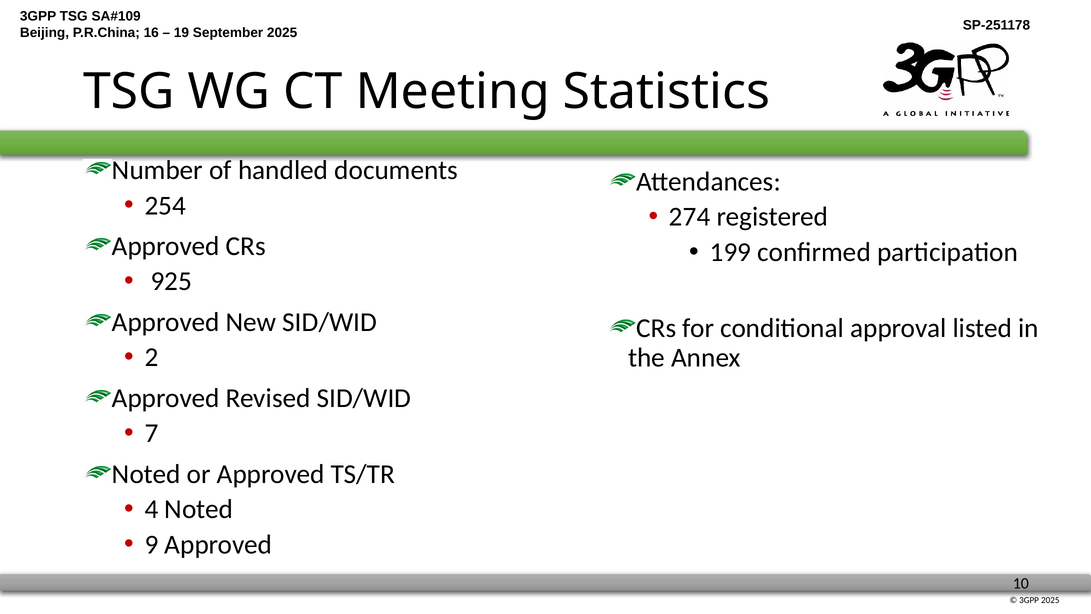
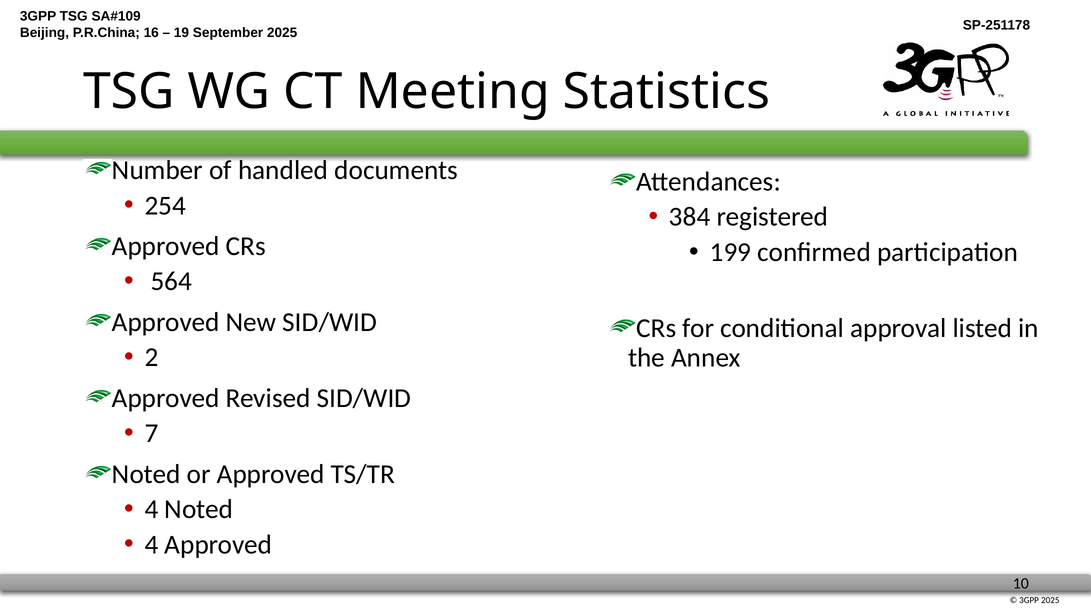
274: 274 -> 384 (690, 217)
925: 925 -> 564 (171, 281)
9: 9 -> 4 (151, 544)
